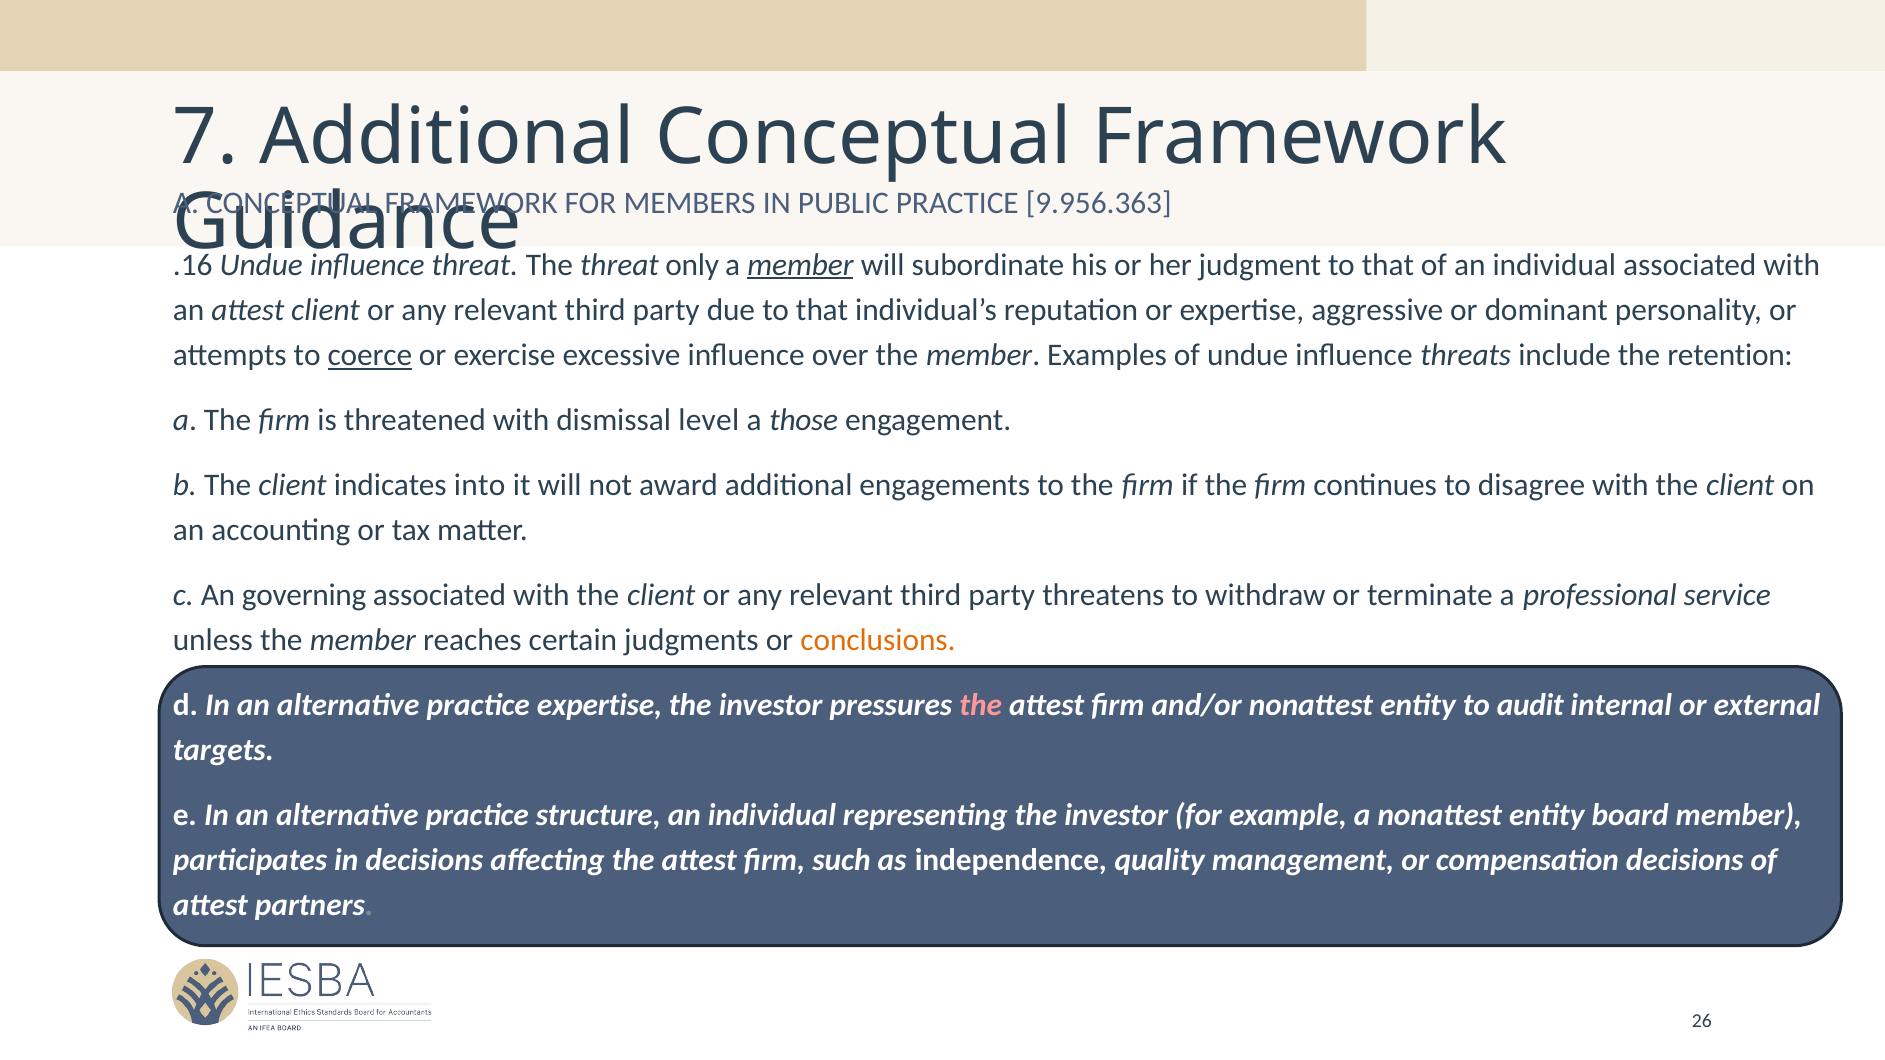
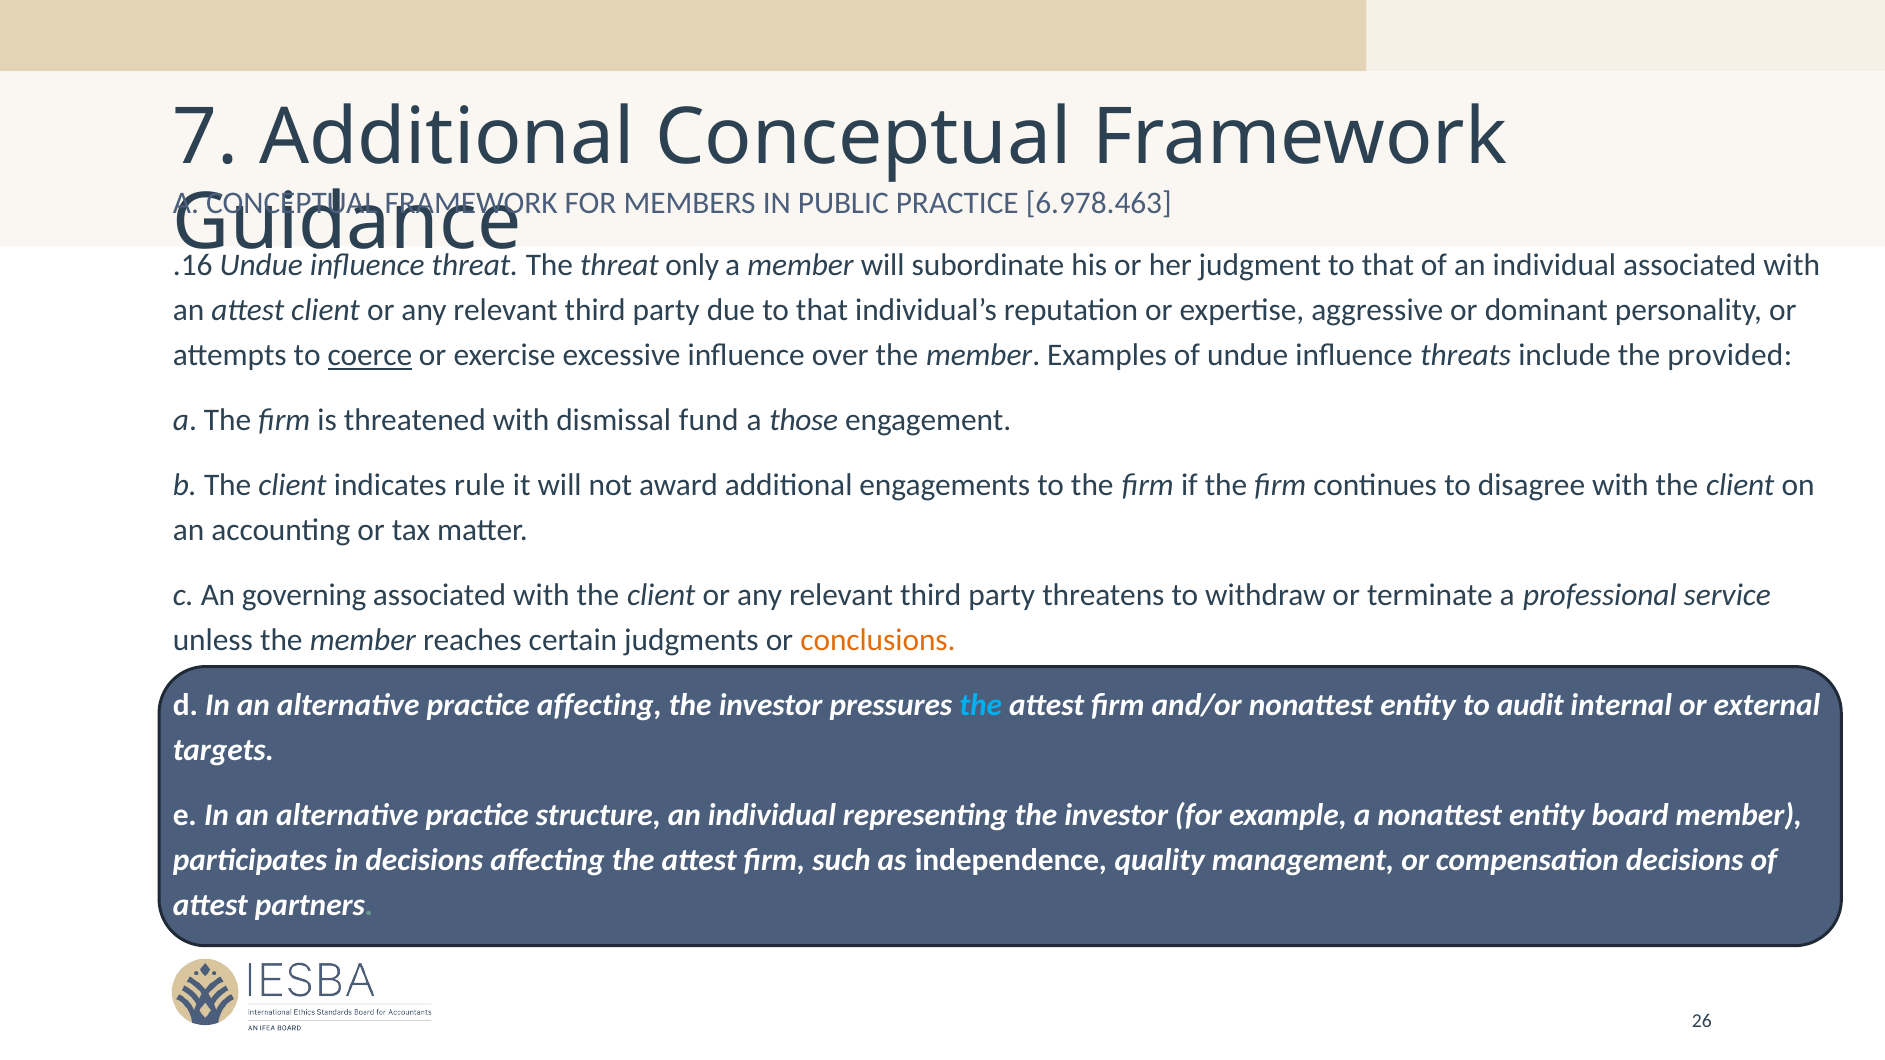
9.956.363: 9.956.363 -> 6.978.463 (1099, 204)
member underline: present -> none (800, 265)
retention: retention -> provided (1730, 355)
level: level -> fund (709, 420)
into: into -> rule (480, 485)
practice expertise: expertise -> affecting (599, 705)
the colour: pink -> light blue (981, 705)
